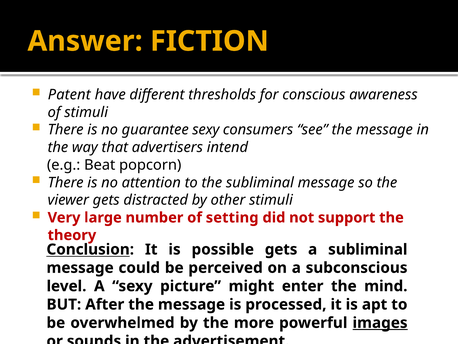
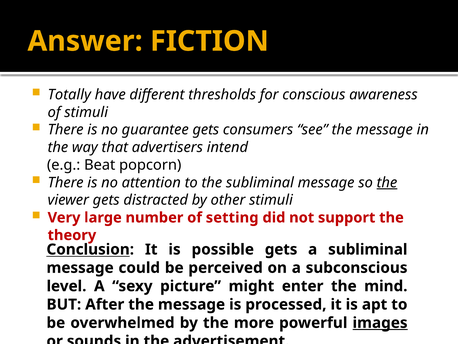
Patent: Patent -> Totally (69, 95)
guarantee sexy: sexy -> gets (206, 130)
the underline: none -> present (387, 182)
